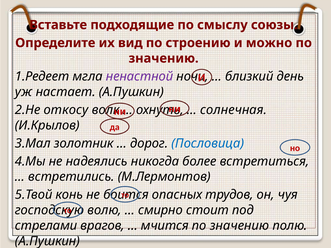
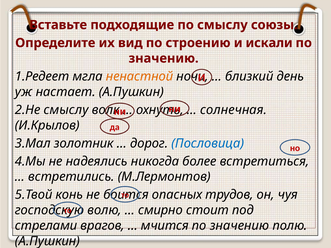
можно: можно -> искали (269, 43)
ненастной colour: purple -> orange (140, 76)
откосу: откосу -> смыслу (66, 110)
